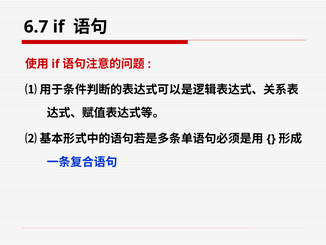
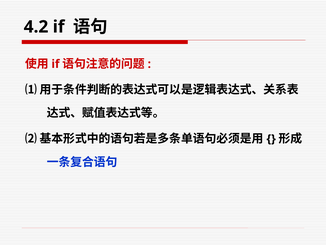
6.7: 6.7 -> 4.2 (36, 27)
